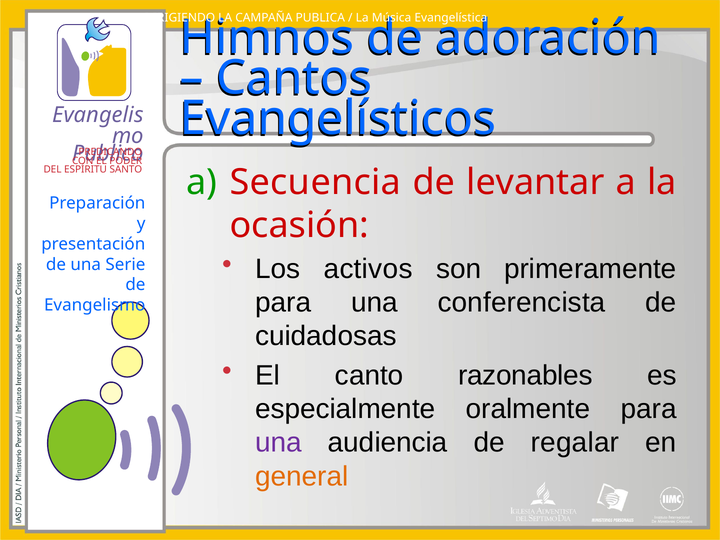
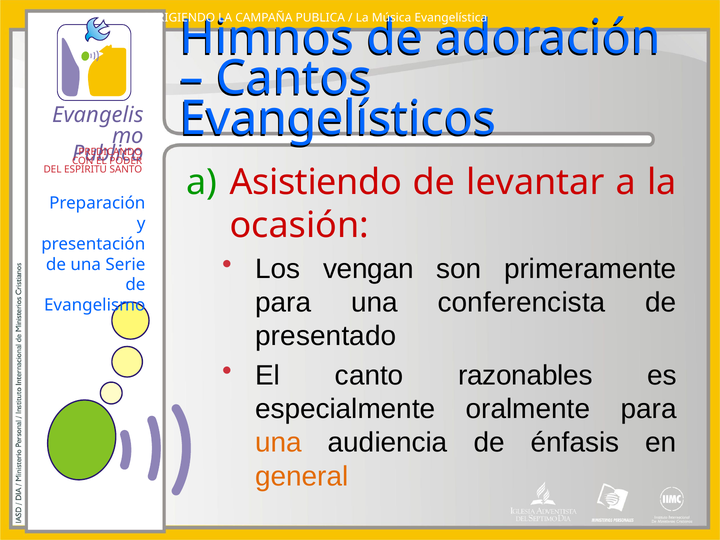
Secuencia: Secuencia -> Asistiendo (316, 182)
activos: activos -> vengan (368, 269)
cuidadosas: cuidadosas -> presentado (326, 336)
una colour: purple -> orange (279, 443)
regalar: regalar -> énfasis (575, 443)
